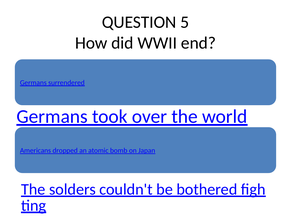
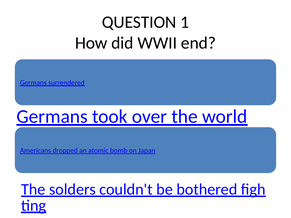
5: 5 -> 1 (185, 22)
